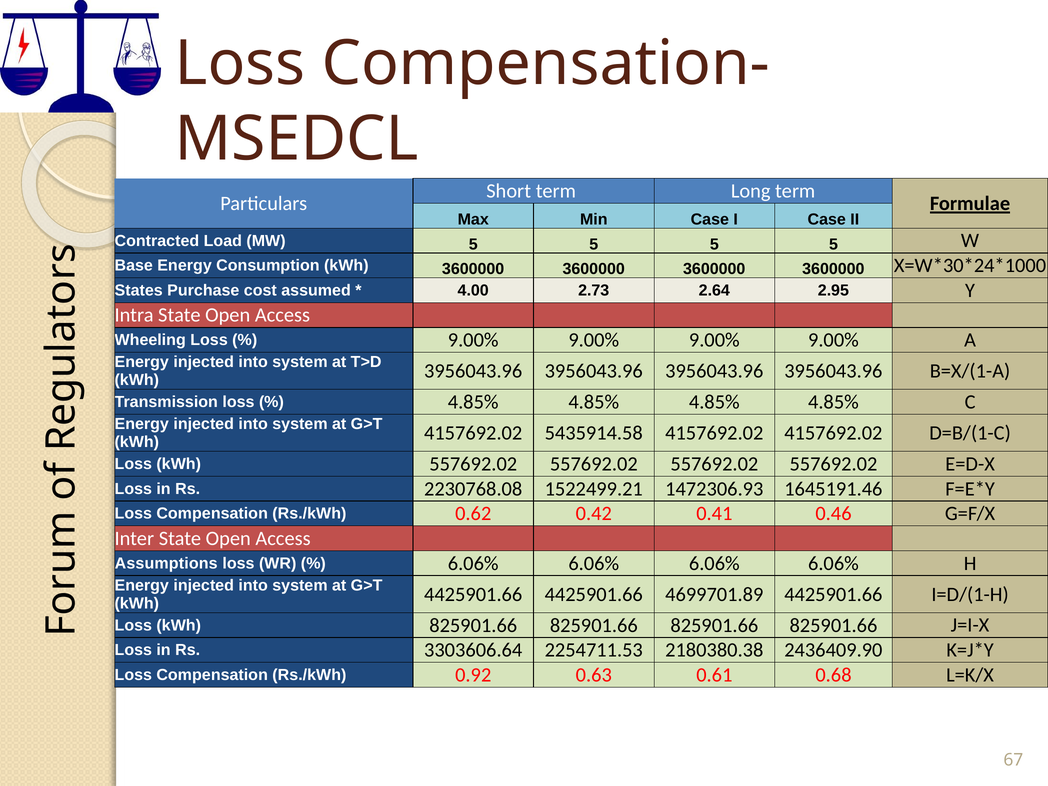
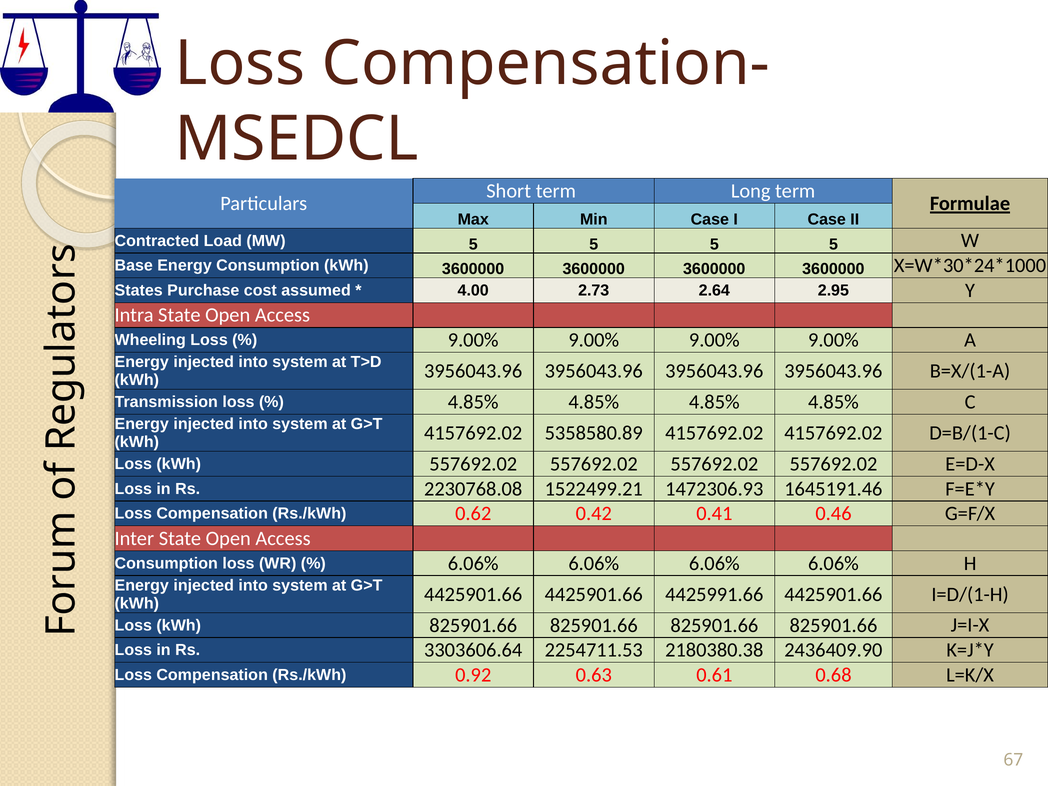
5435914.58: 5435914.58 -> 5358580.89 (594, 433)
Assumptions: Assumptions -> Consumption (166, 563)
4699701.89: 4699701.89 -> 4425991.66 (714, 594)
